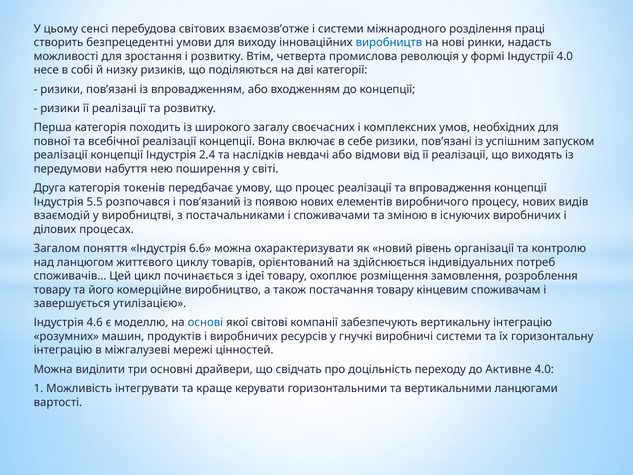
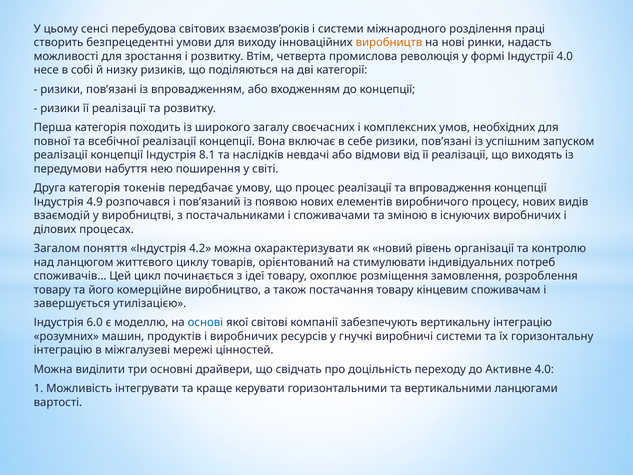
взаємозв’отже: взаємозв’отже -> взаємозв’років (269, 29)
виробництв colour: blue -> orange (389, 43)
2.4: 2.4 -> 8.1 (207, 155)
5.5: 5.5 -> 4.9 (95, 202)
6.6: 6.6 -> 4.2 (200, 248)
здійснюється: здійснюється -> стимулювати (389, 262)
4.6: 4.6 -> 6.0 (95, 323)
